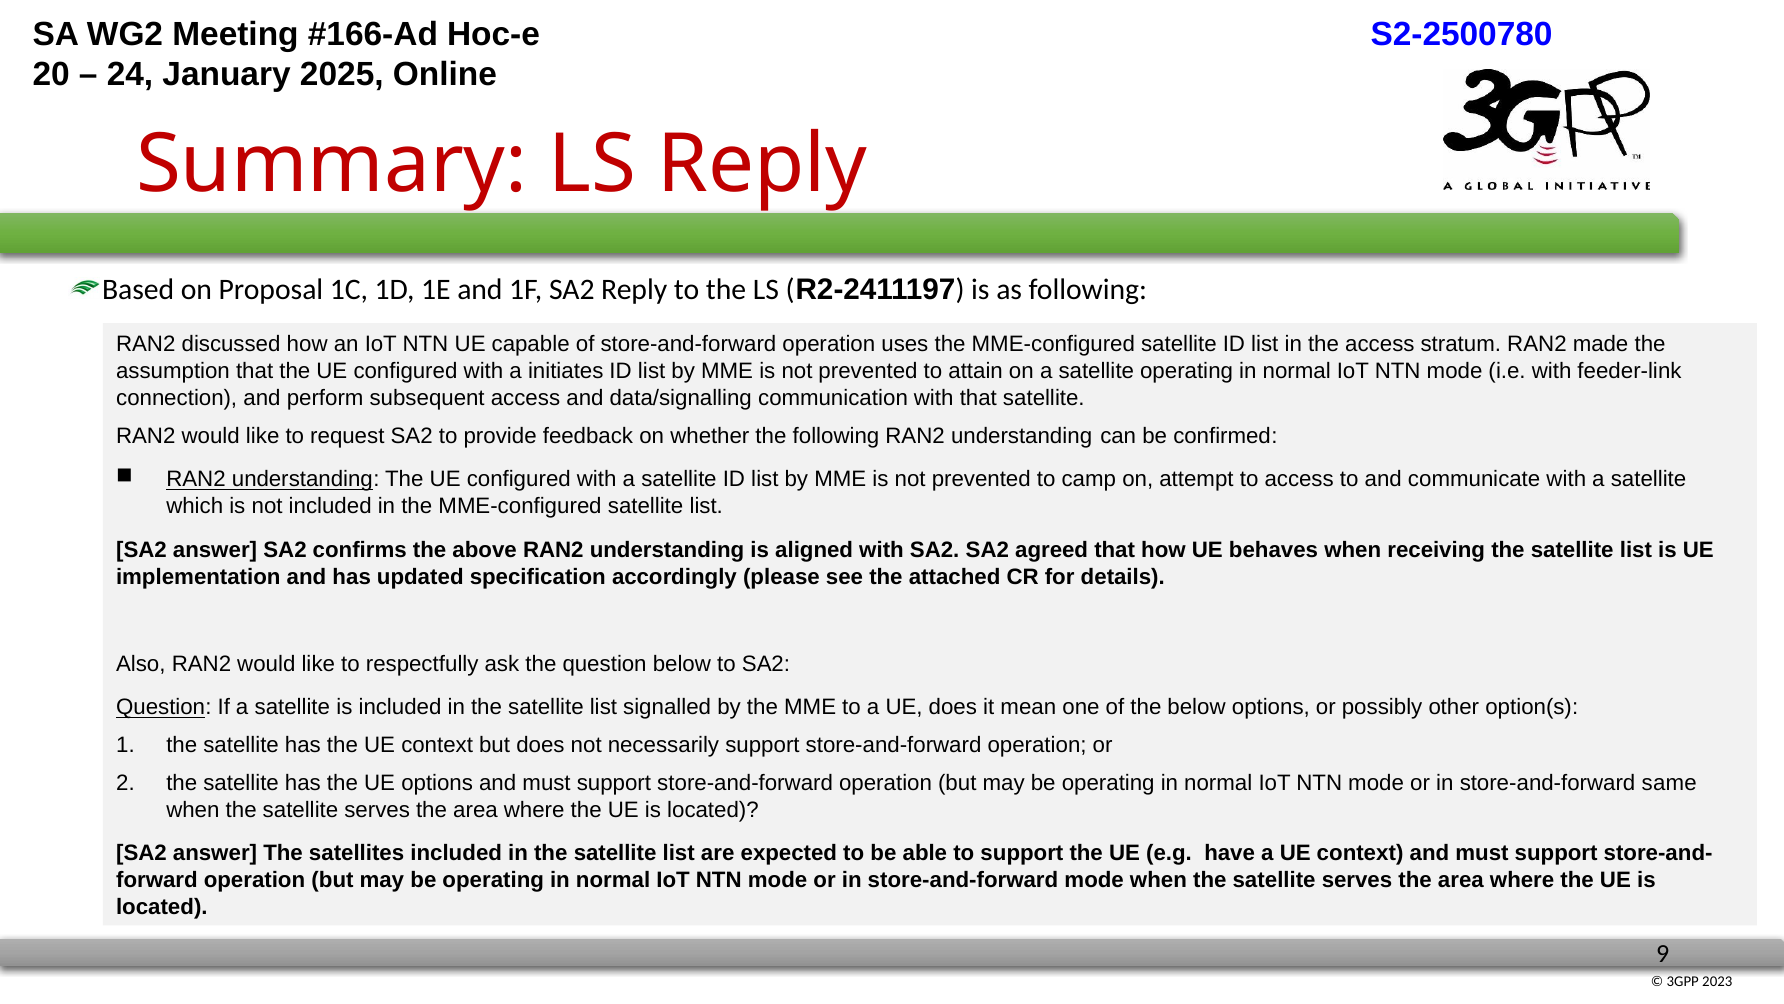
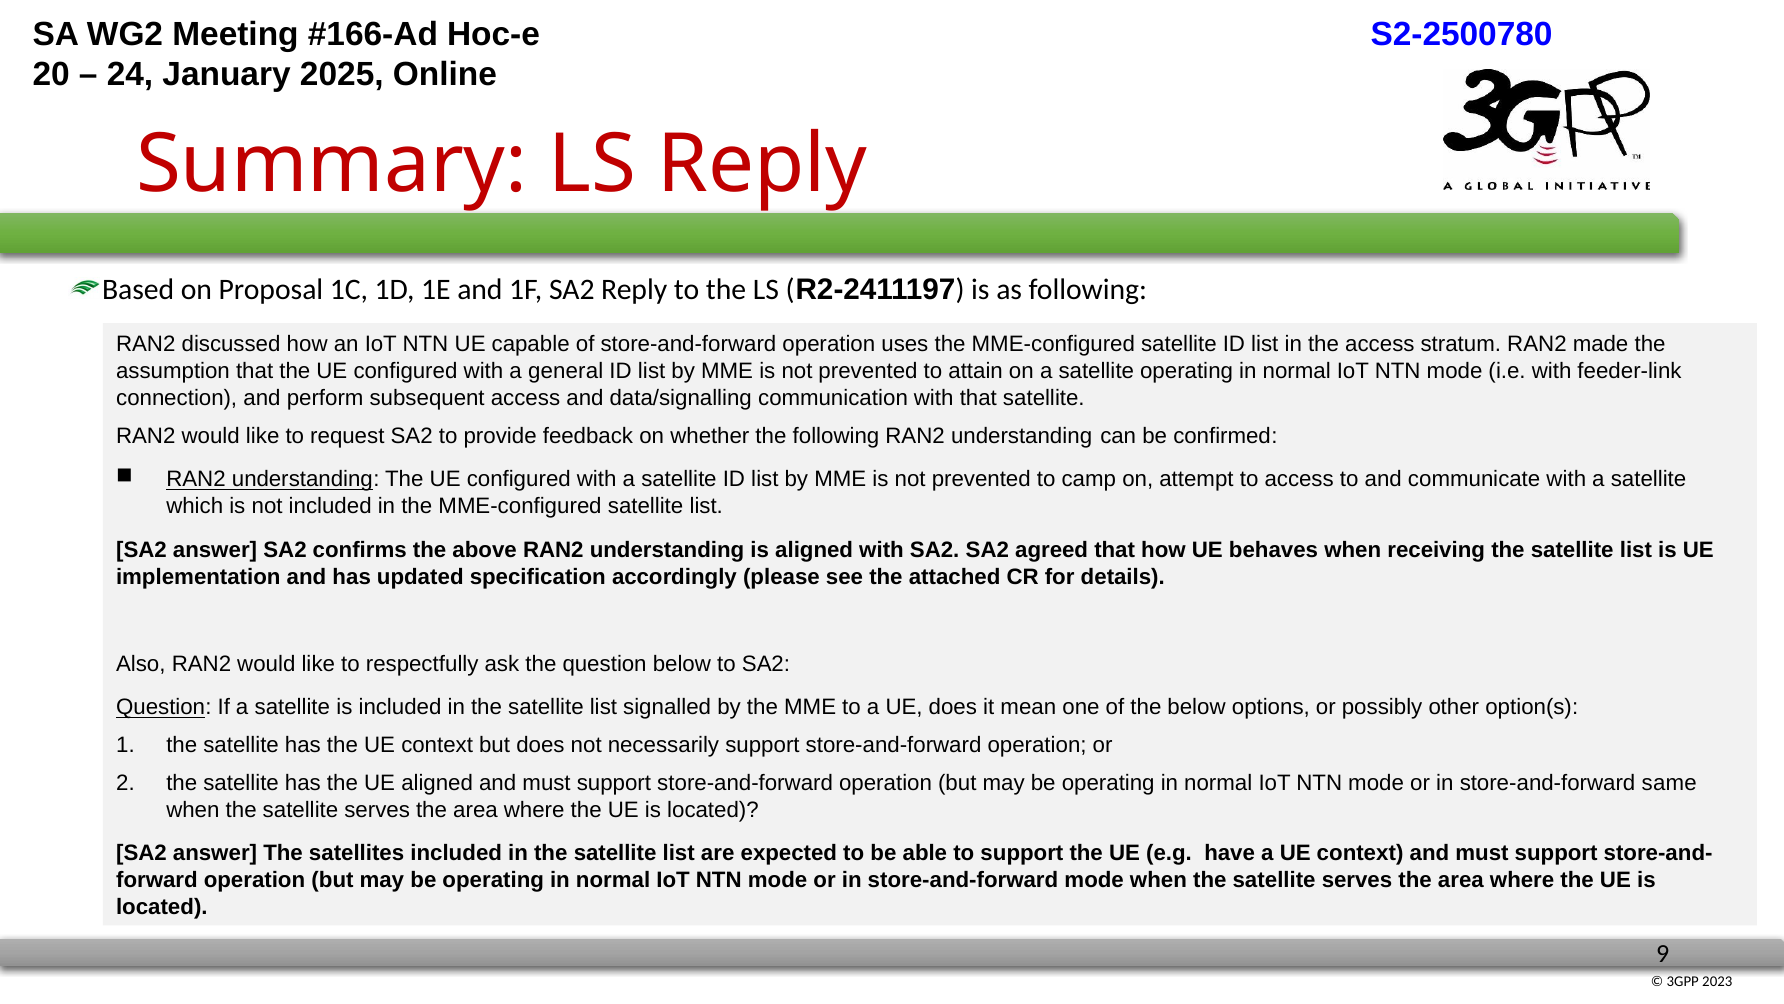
initiates: initiates -> general (566, 371)
UE options: options -> aligned (437, 783)
